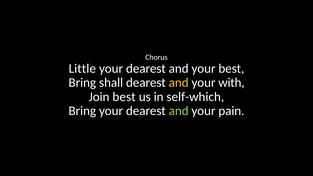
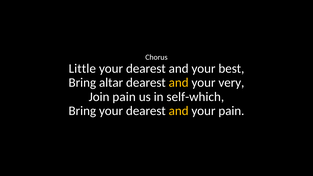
shall: shall -> altar (111, 83)
with: with -> very (231, 83)
Join best: best -> pain (124, 97)
and colour: light green -> yellow (179, 111)
